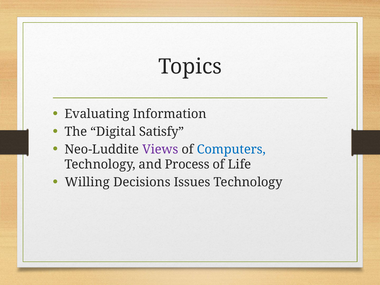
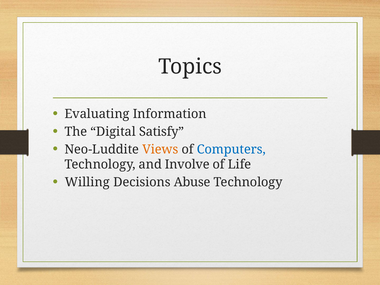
Views colour: purple -> orange (160, 149)
Process: Process -> Involve (187, 165)
Issues: Issues -> Abuse (192, 182)
